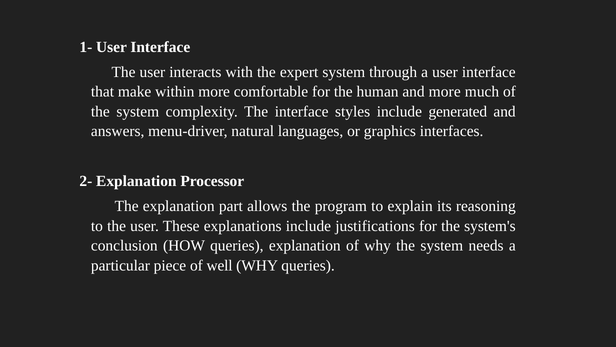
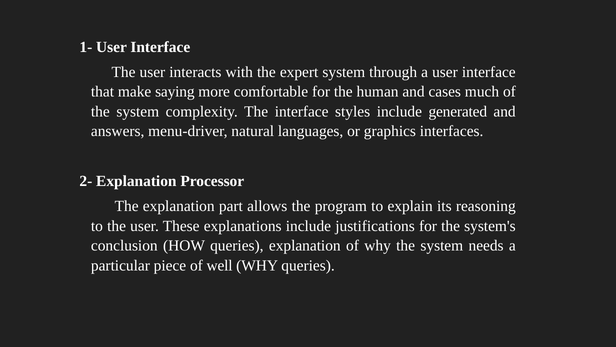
within: within -> saying (175, 92)
and more: more -> cases (445, 92)
